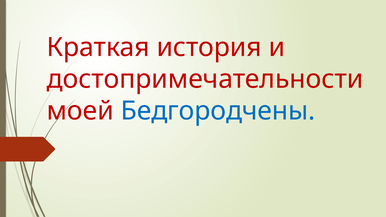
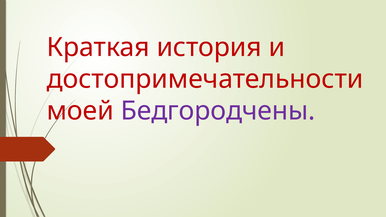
Бедгородчены colour: blue -> purple (218, 111)
